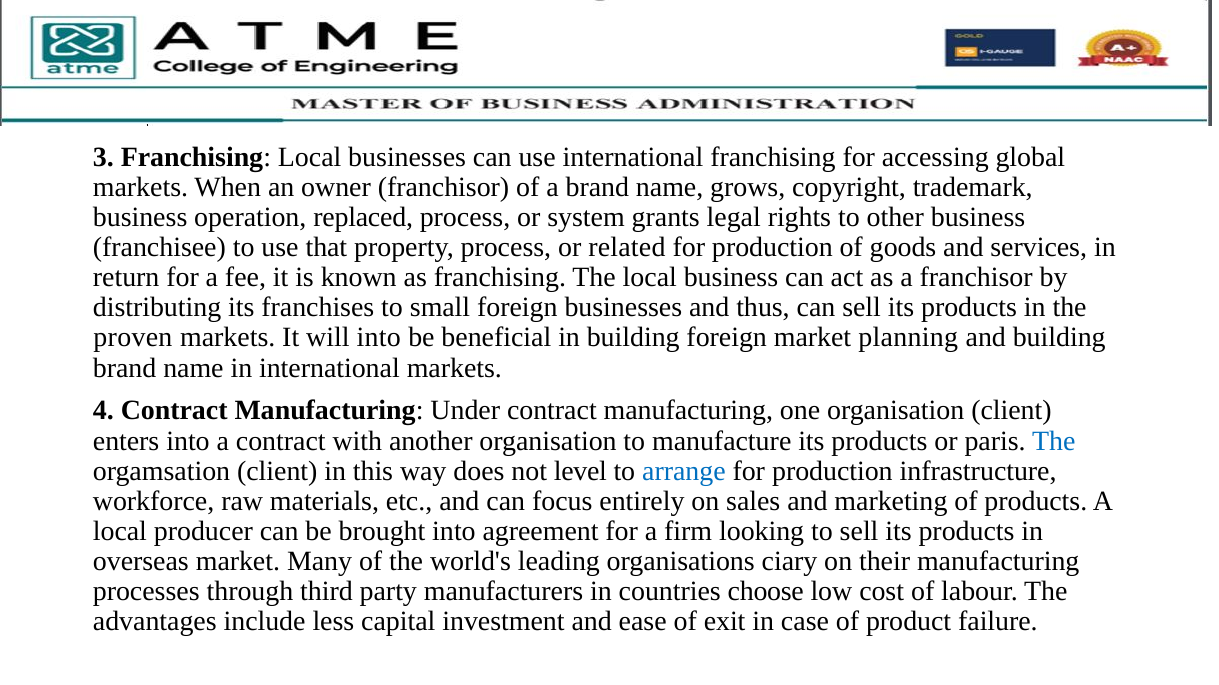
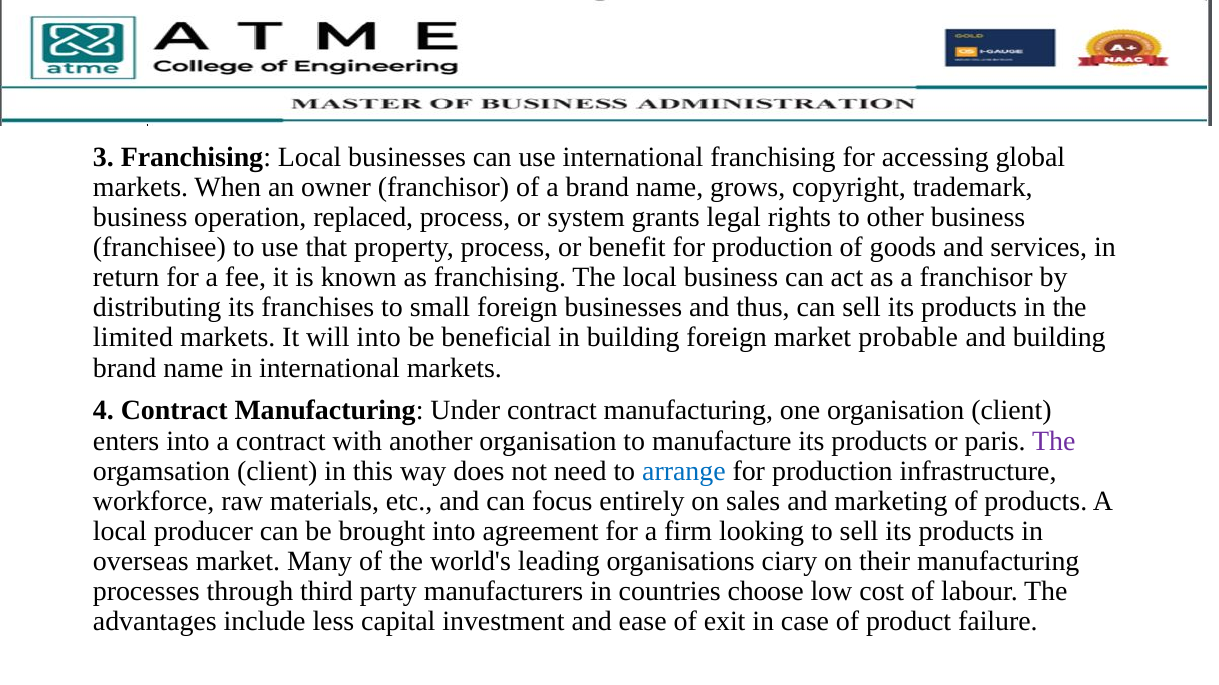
related: related -> benefit (627, 248)
proven: proven -> limited (133, 338)
planning: planning -> probable (908, 338)
The colour: blue -> purple (1054, 441)
level: level -> need (580, 471)
